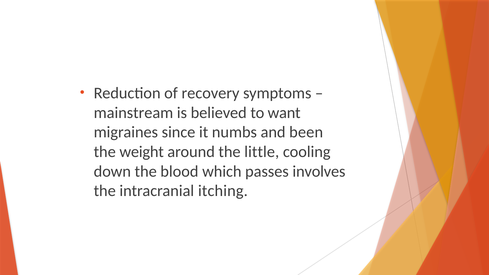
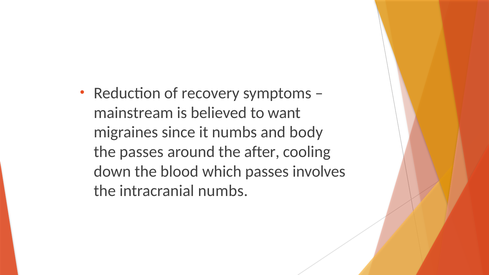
been: been -> body (306, 132)
the weight: weight -> passes (141, 152)
little: little -> after (262, 152)
intracranial itching: itching -> numbs (223, 191)
